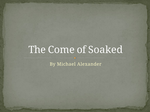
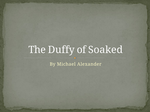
Come: Come -> Duffy (61, 50)
